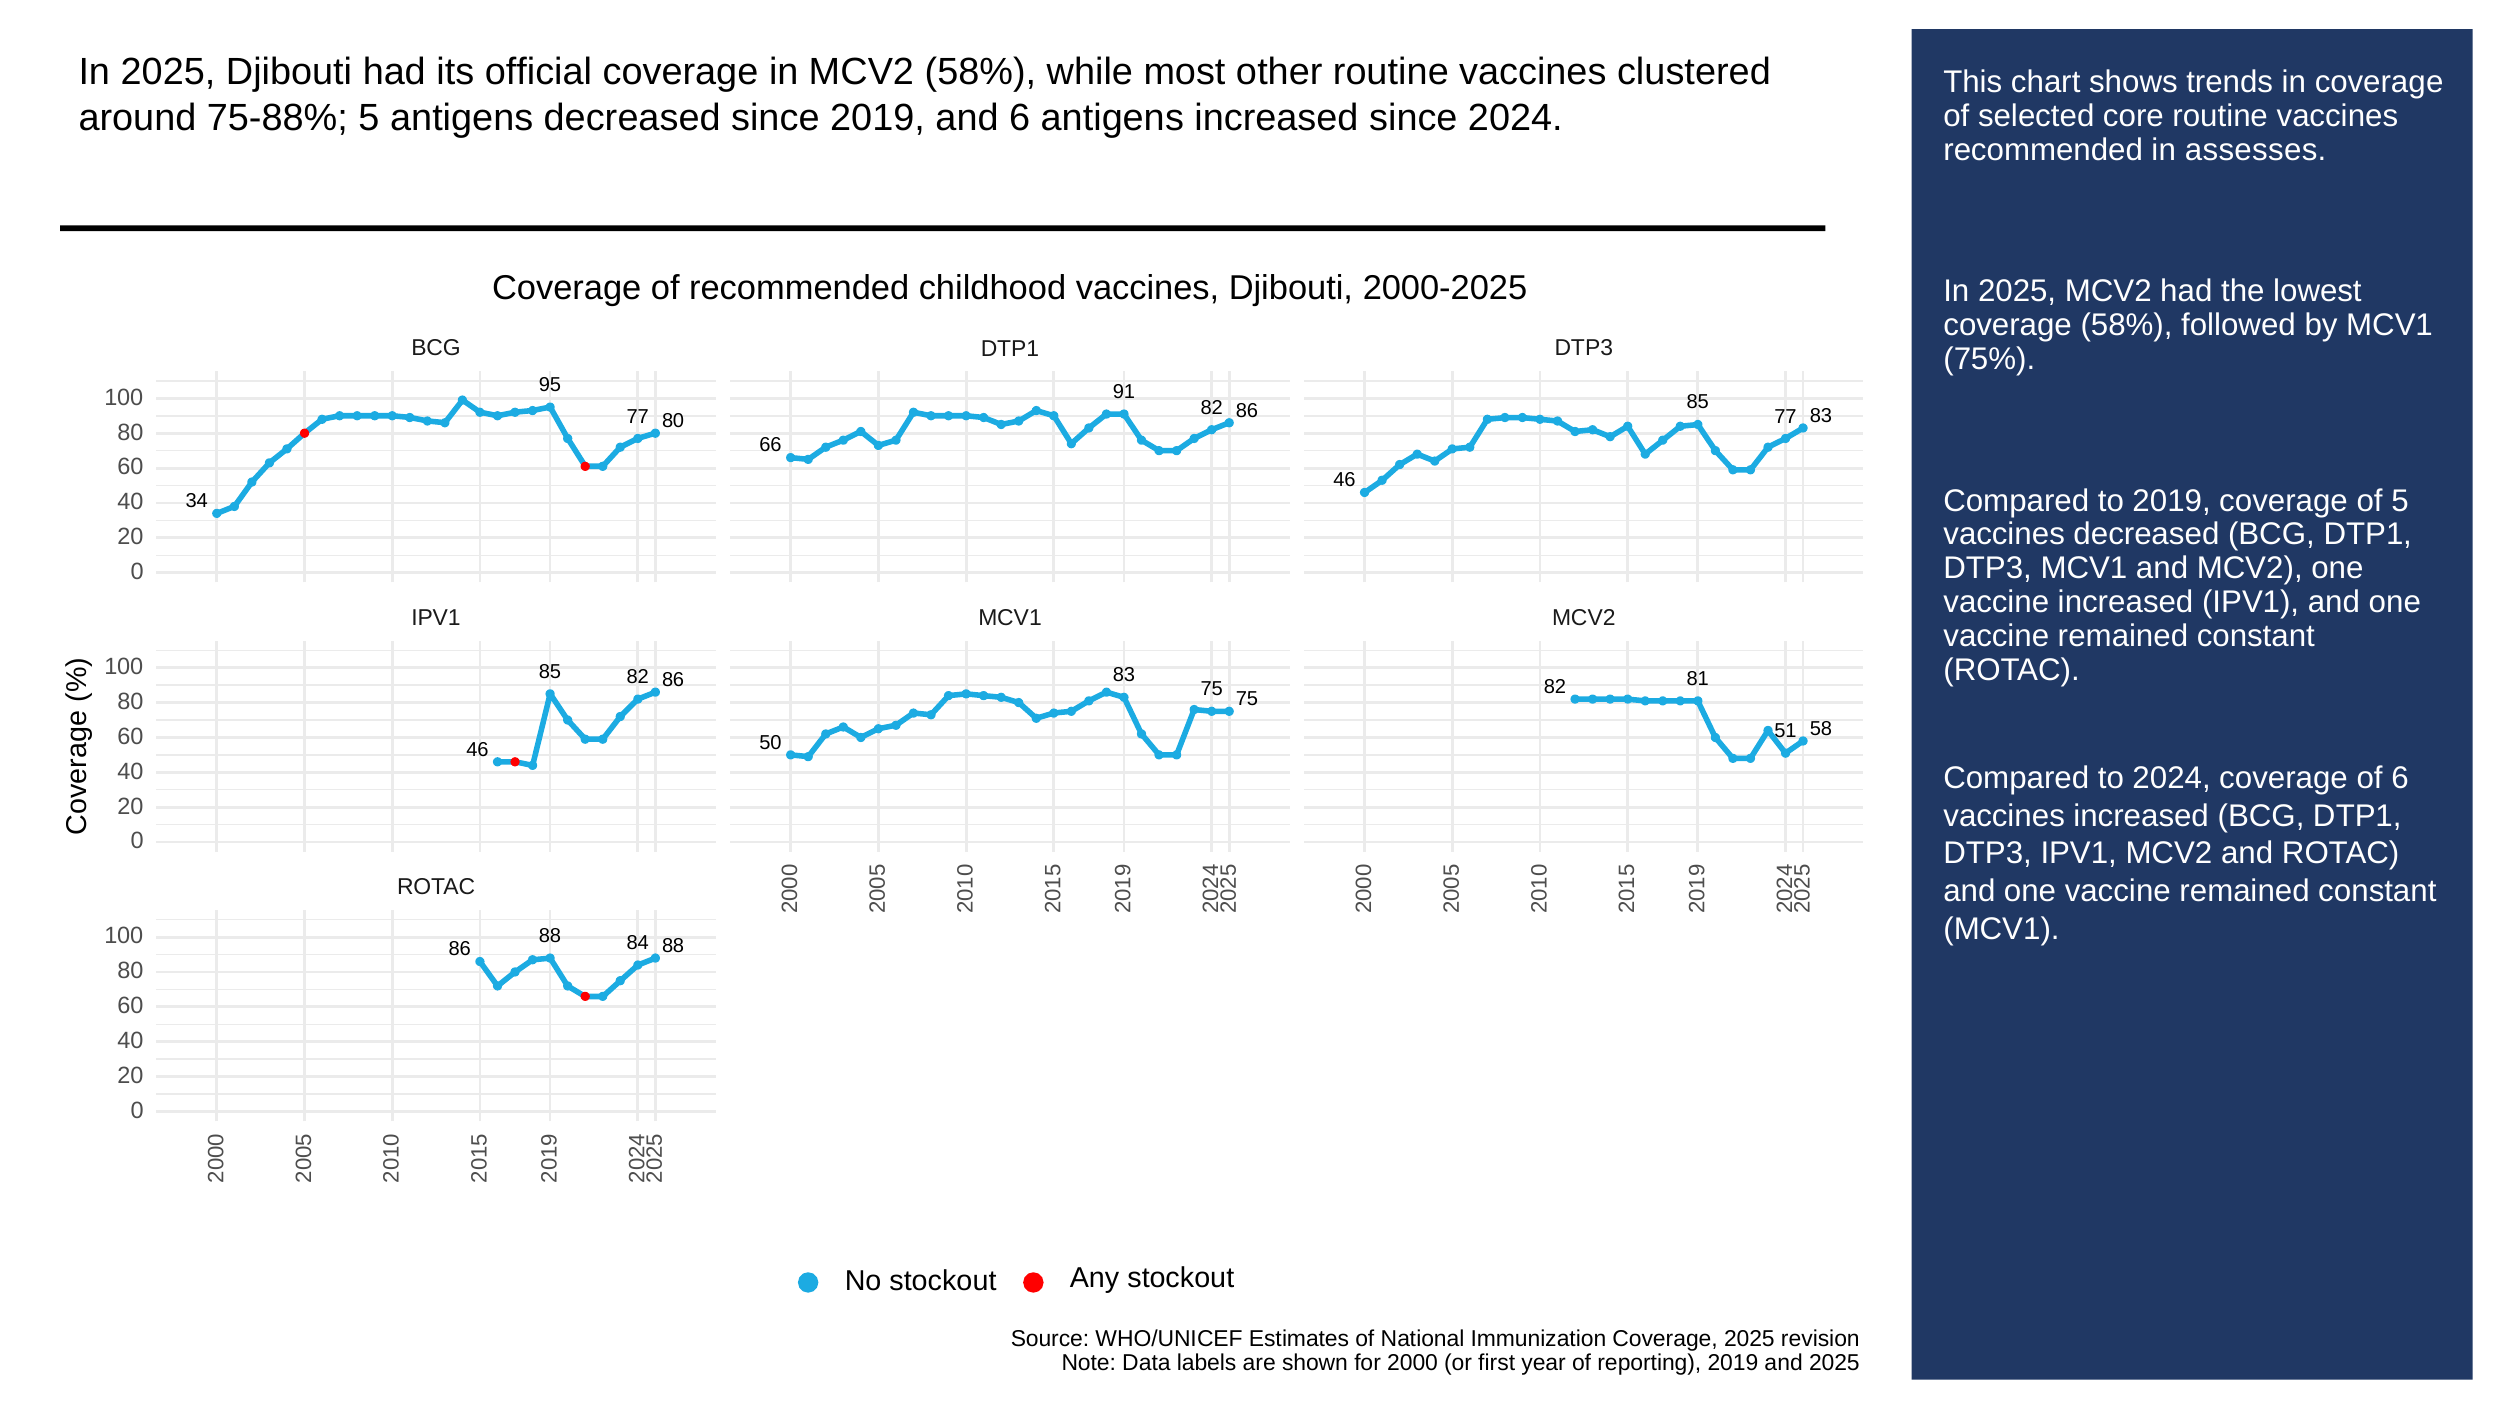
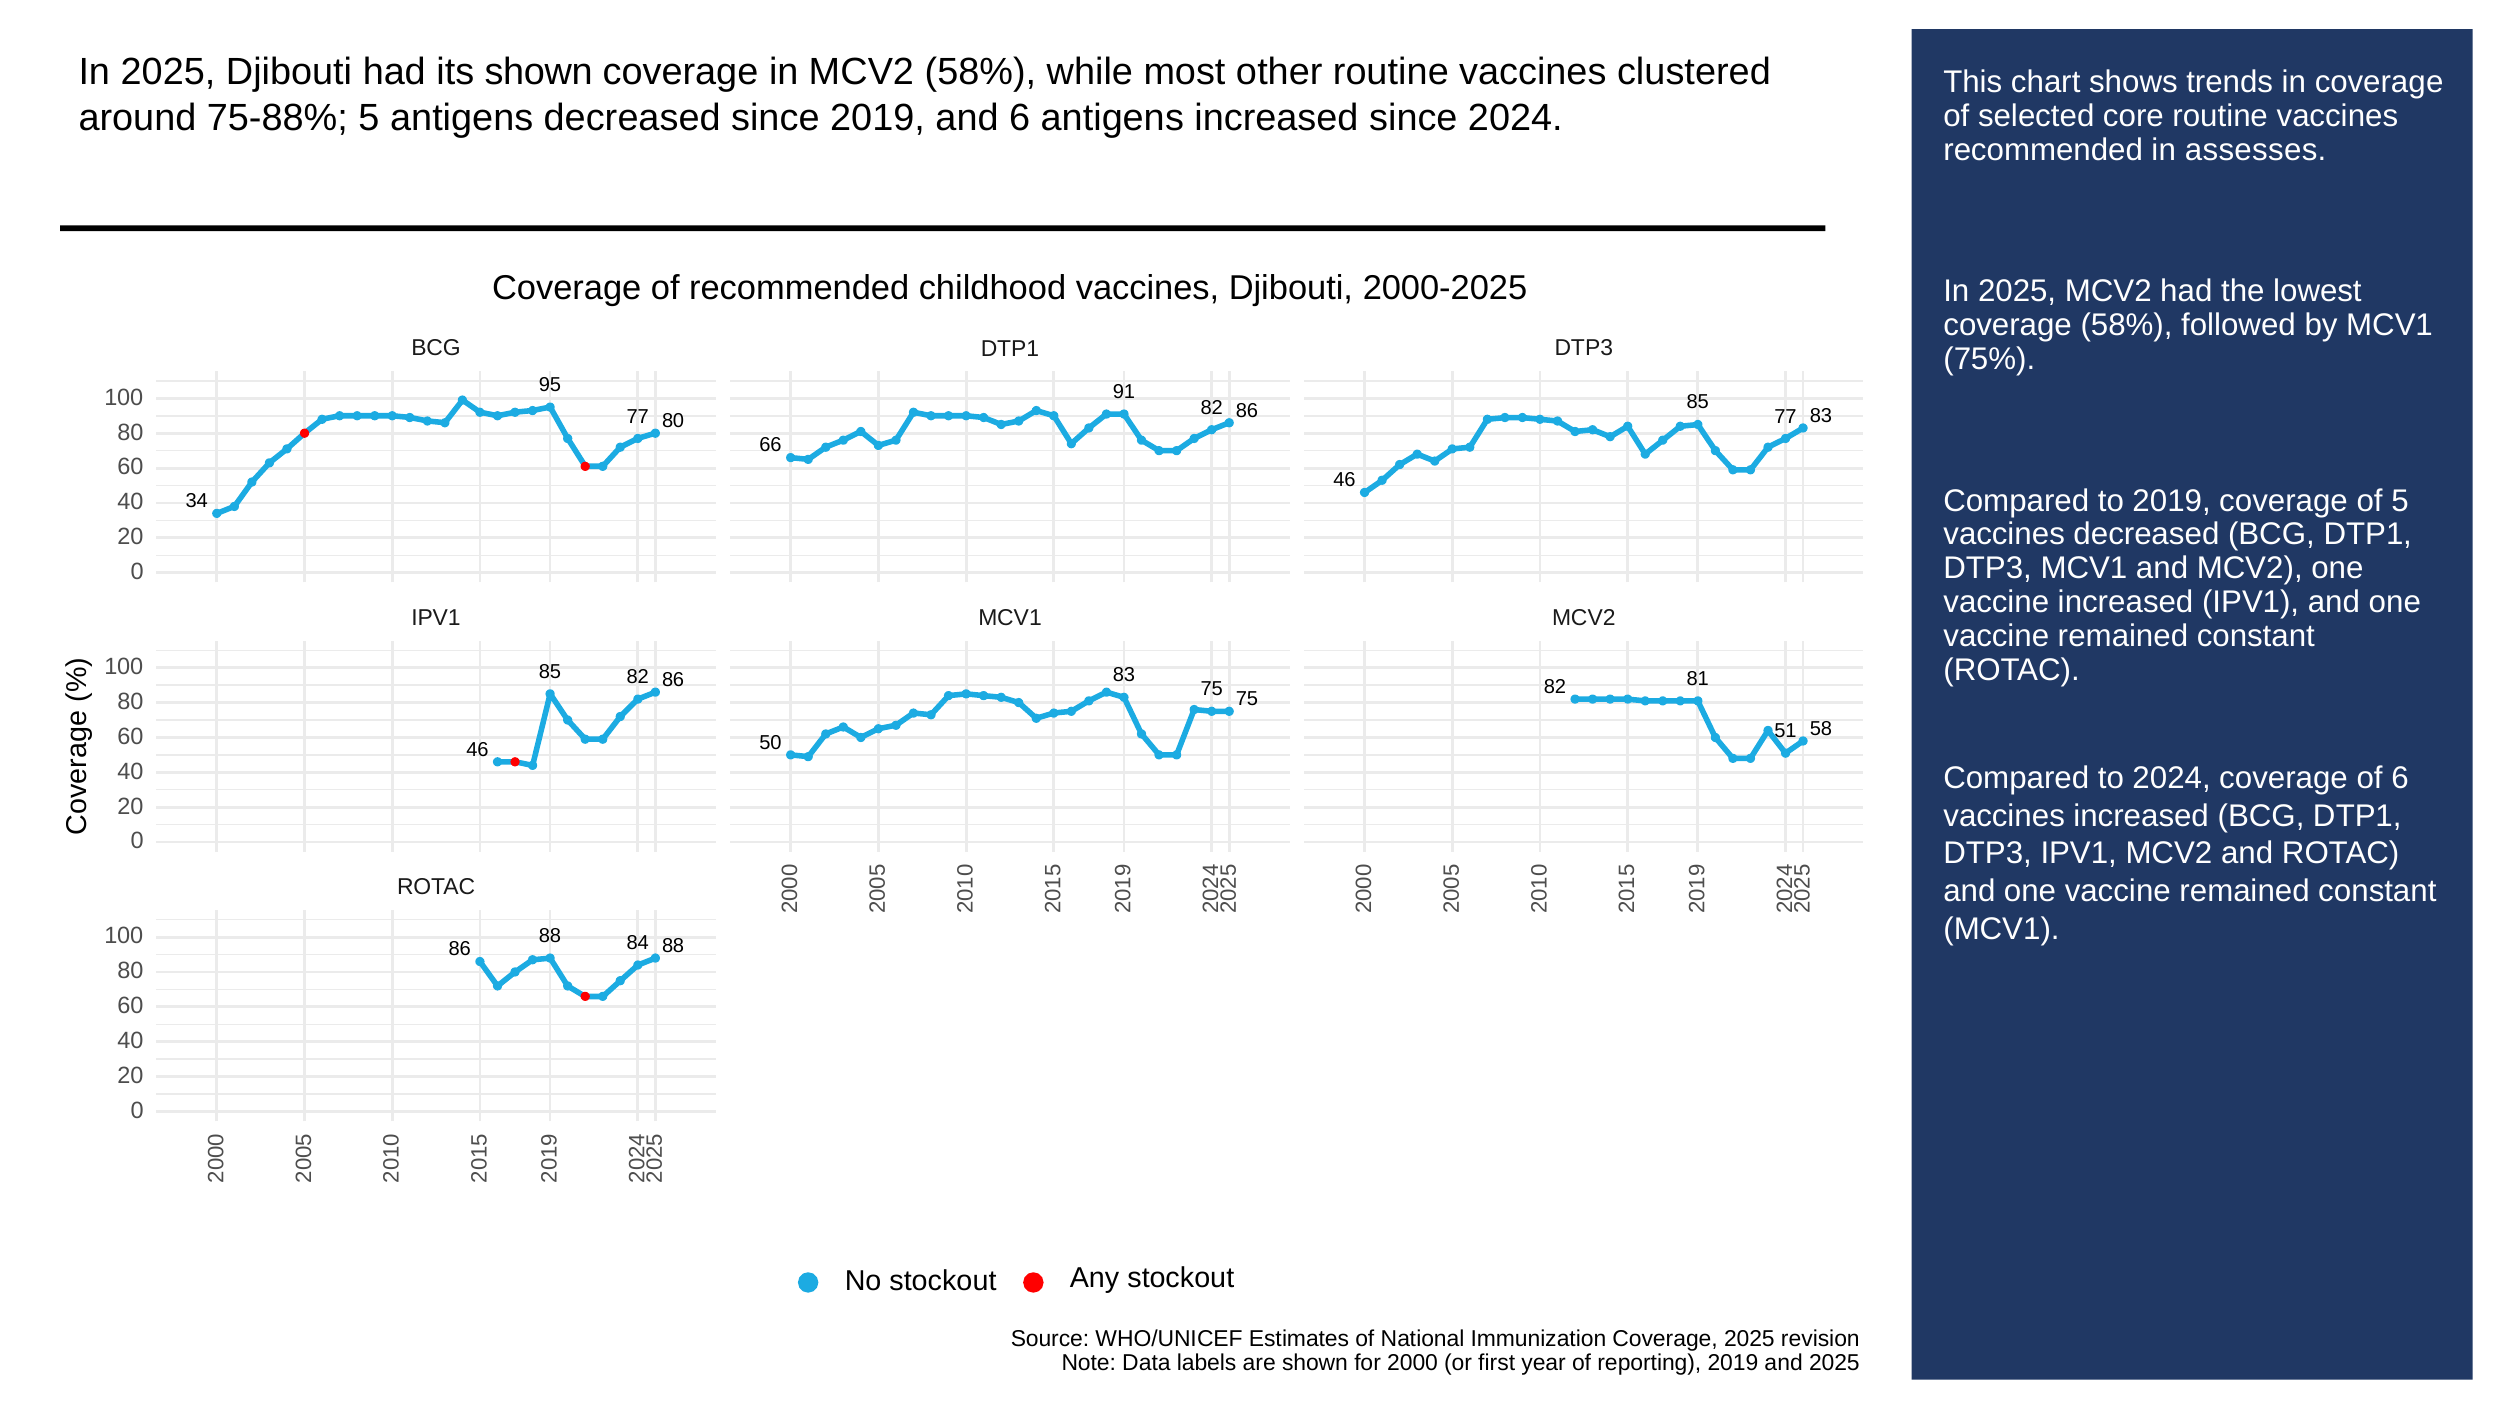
its official: official -> shown (539, 72)
